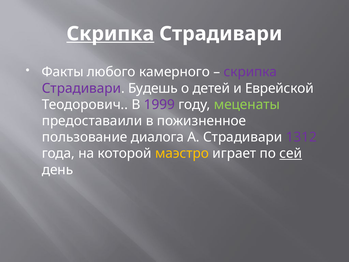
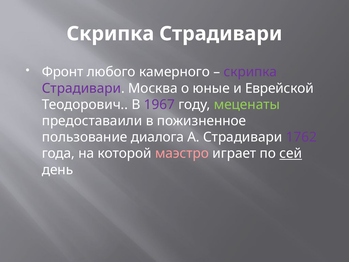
Скрипка underline: present -> none (110, 34)
Факты: Факты -> Фронт (63, 72)
Будешь: Будешь -> Москва (153, 88)
детей: детей -> юные (211, 88)
1999: 1999 -> 1967 (159, 104)
1312: 1312 -> 1762 (301, 137)
маэстро colour: yellow -> pink (182, 153)
